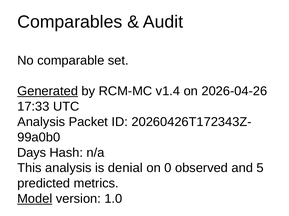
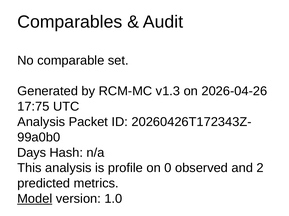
Generated underline: present -> none (48, 91)
v1.4: v1.4 -> v1.3 (168, 91)
17:33: 17:33 -> 17:75 (33, 107)
denial: denial -> profile (125, 169)
5: 5 -> 2 (260, 169)
